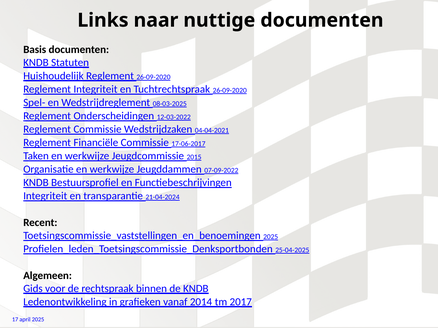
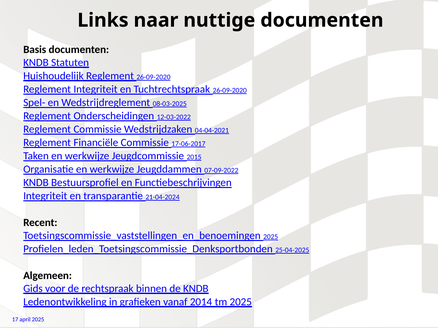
tm 2017: 2017 -> 2025 (241, 302)
